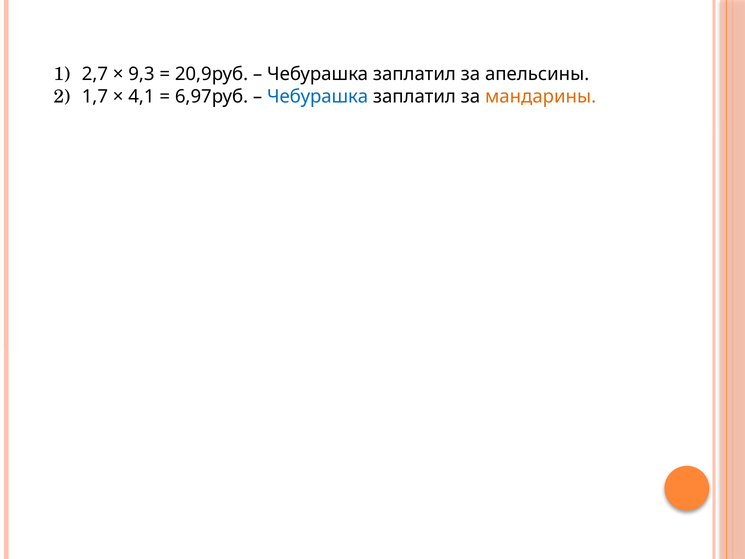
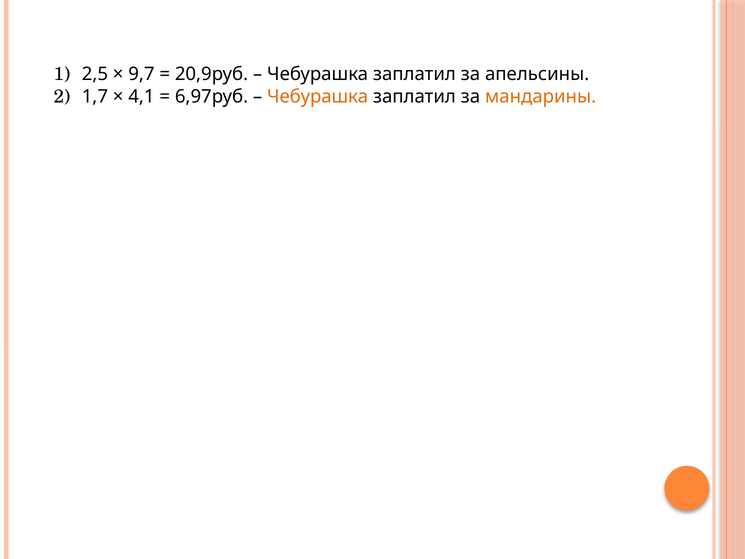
2,7: 2,7 -> 2,5 (95, 74)
9,3: 9,3 -> 9,7 (141, 74)
Чебурашка colour: blue -> orange (318, 97)
